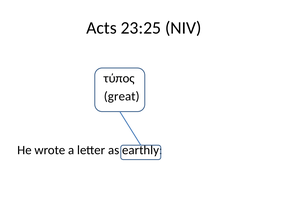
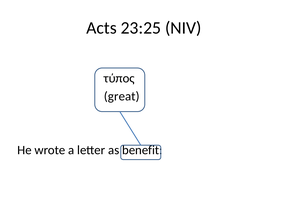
earthly: earthly -> benefit (142, 150)
